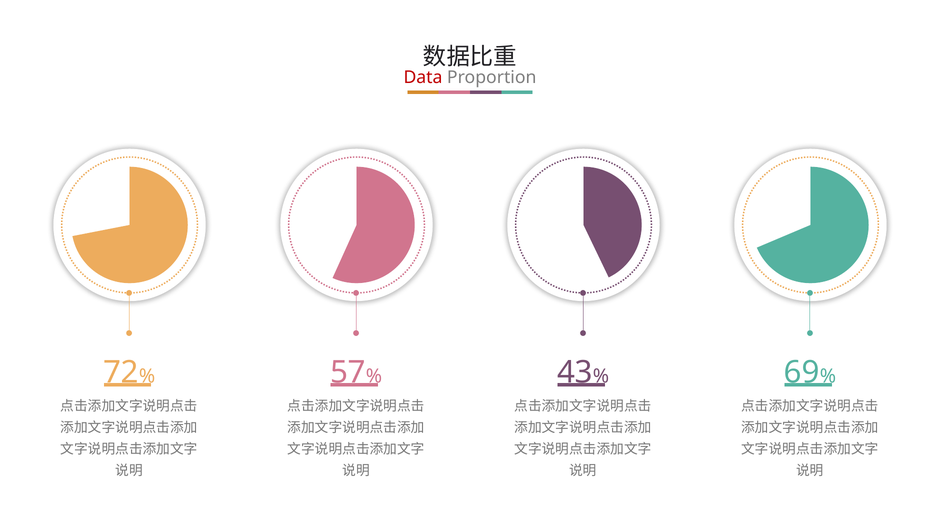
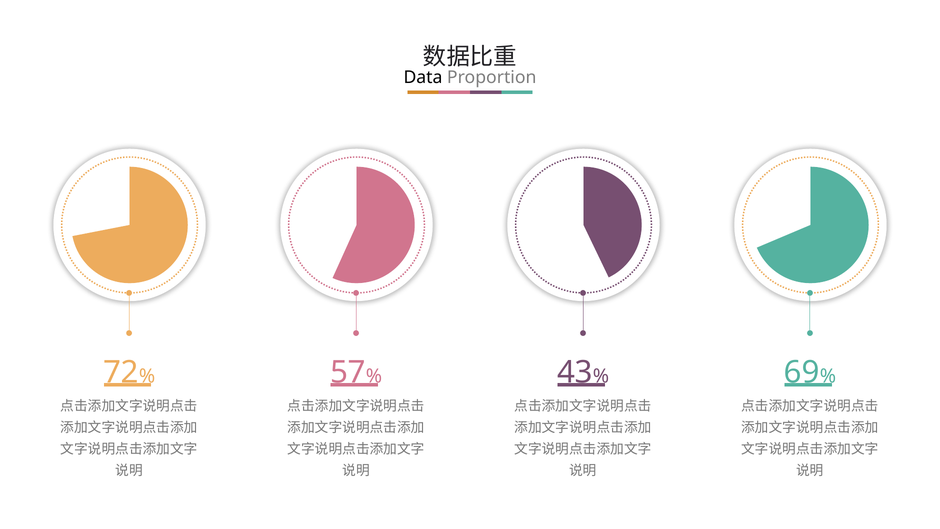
Data colour: red -> black (423, 78)
